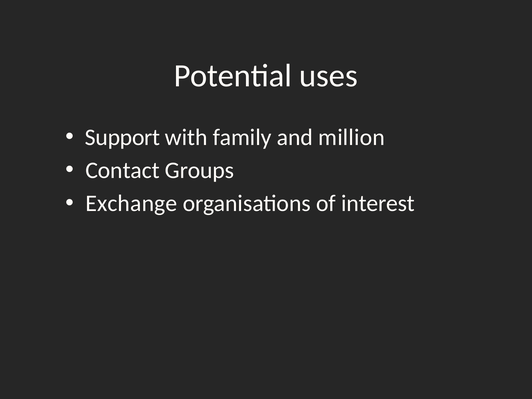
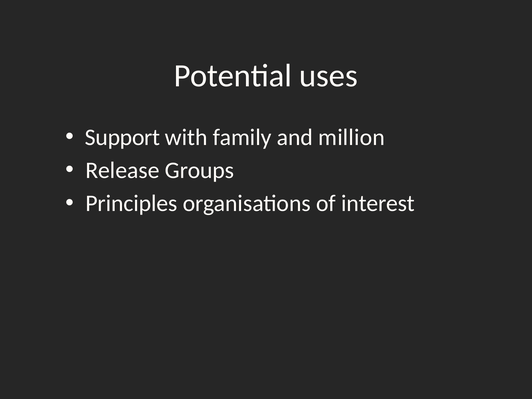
Contact: Contact -> Release (122, 170)
Exchange: Exchange -> Principles (131, 203)
